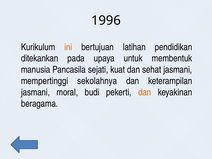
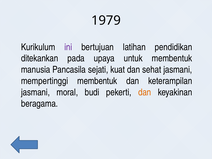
1996: 1996 -> 1979 (106, 21)
ini colour: orange -> purple (68, 47)
mempertinggi sekolahnya: sekolahnya -> membentuk (97, 81)
